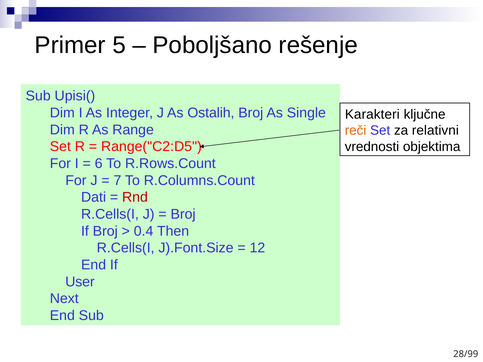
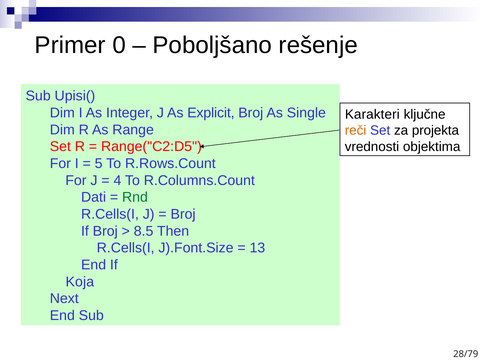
5: 5 -> 0 (119, 45)
Ostalih: Ostalih -> Explicit (211, 113)
relativni: relativni -> projekta (435, 131)
6: 6 -> 5 (99, 164)
7: 7 -> 4 (117, 181)
Rnd colour: red -> green (135, 197)
0.4: 0.4 -> 8.5 (144, 231)
12: 12 -> 13 (257, 248)
User: User -> Koja (80, 282)
28/99: 28/99 -> 28/79 (466, 354)
